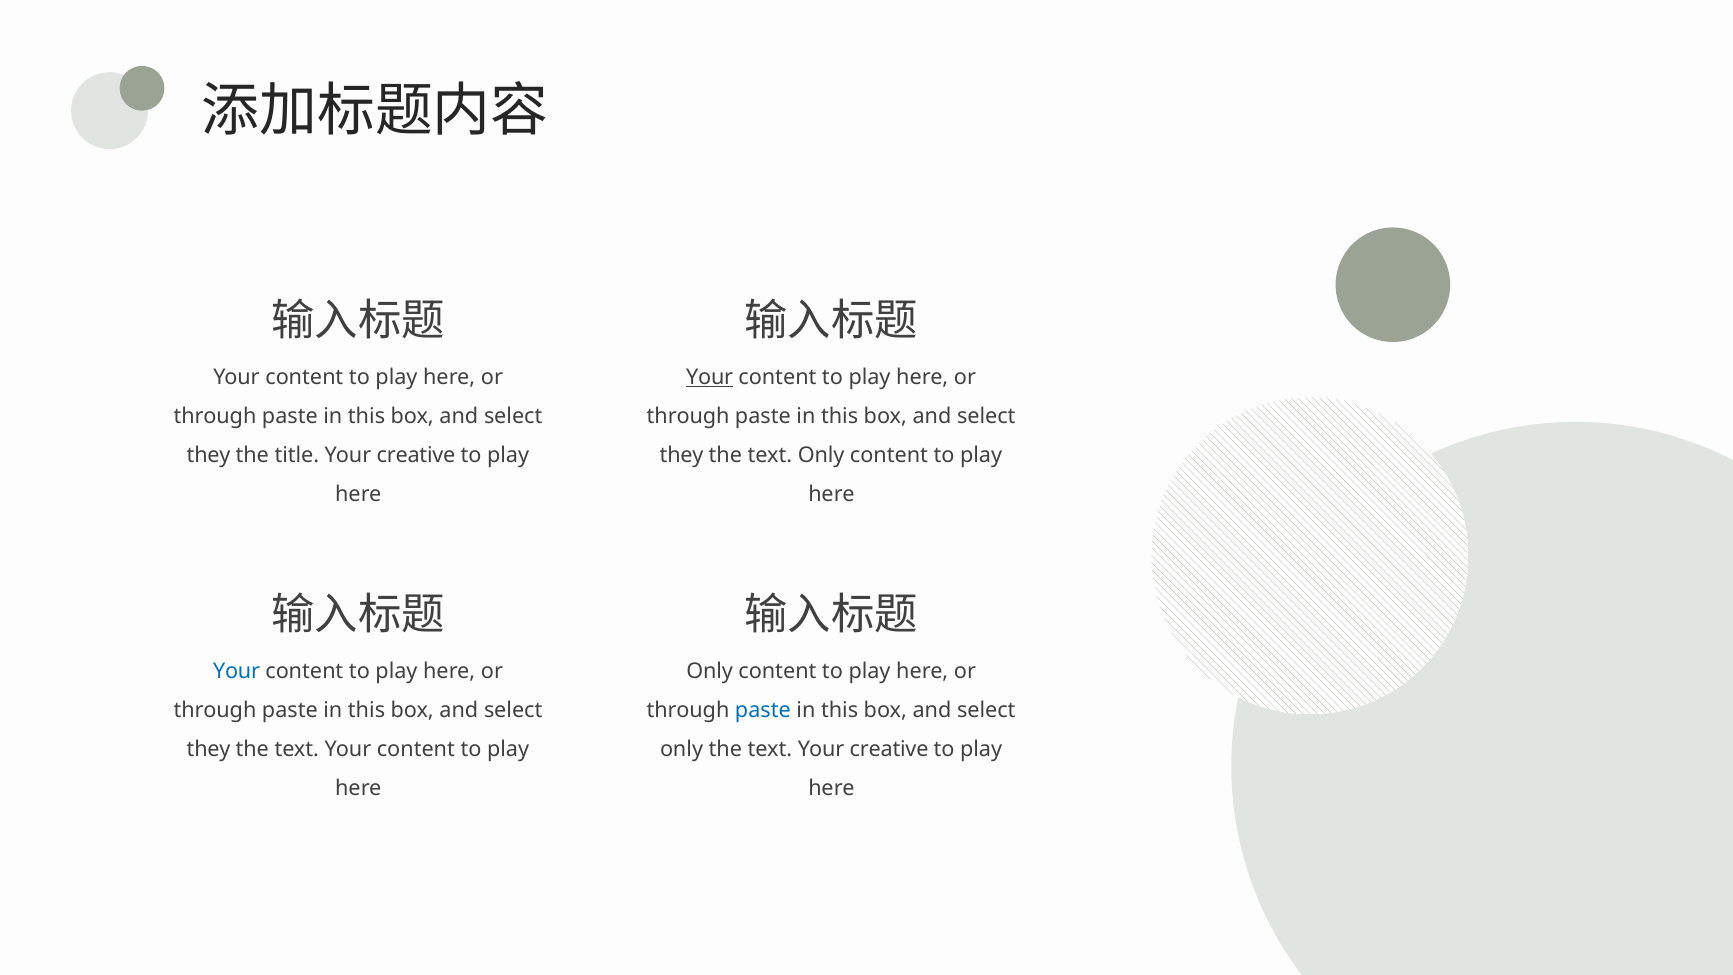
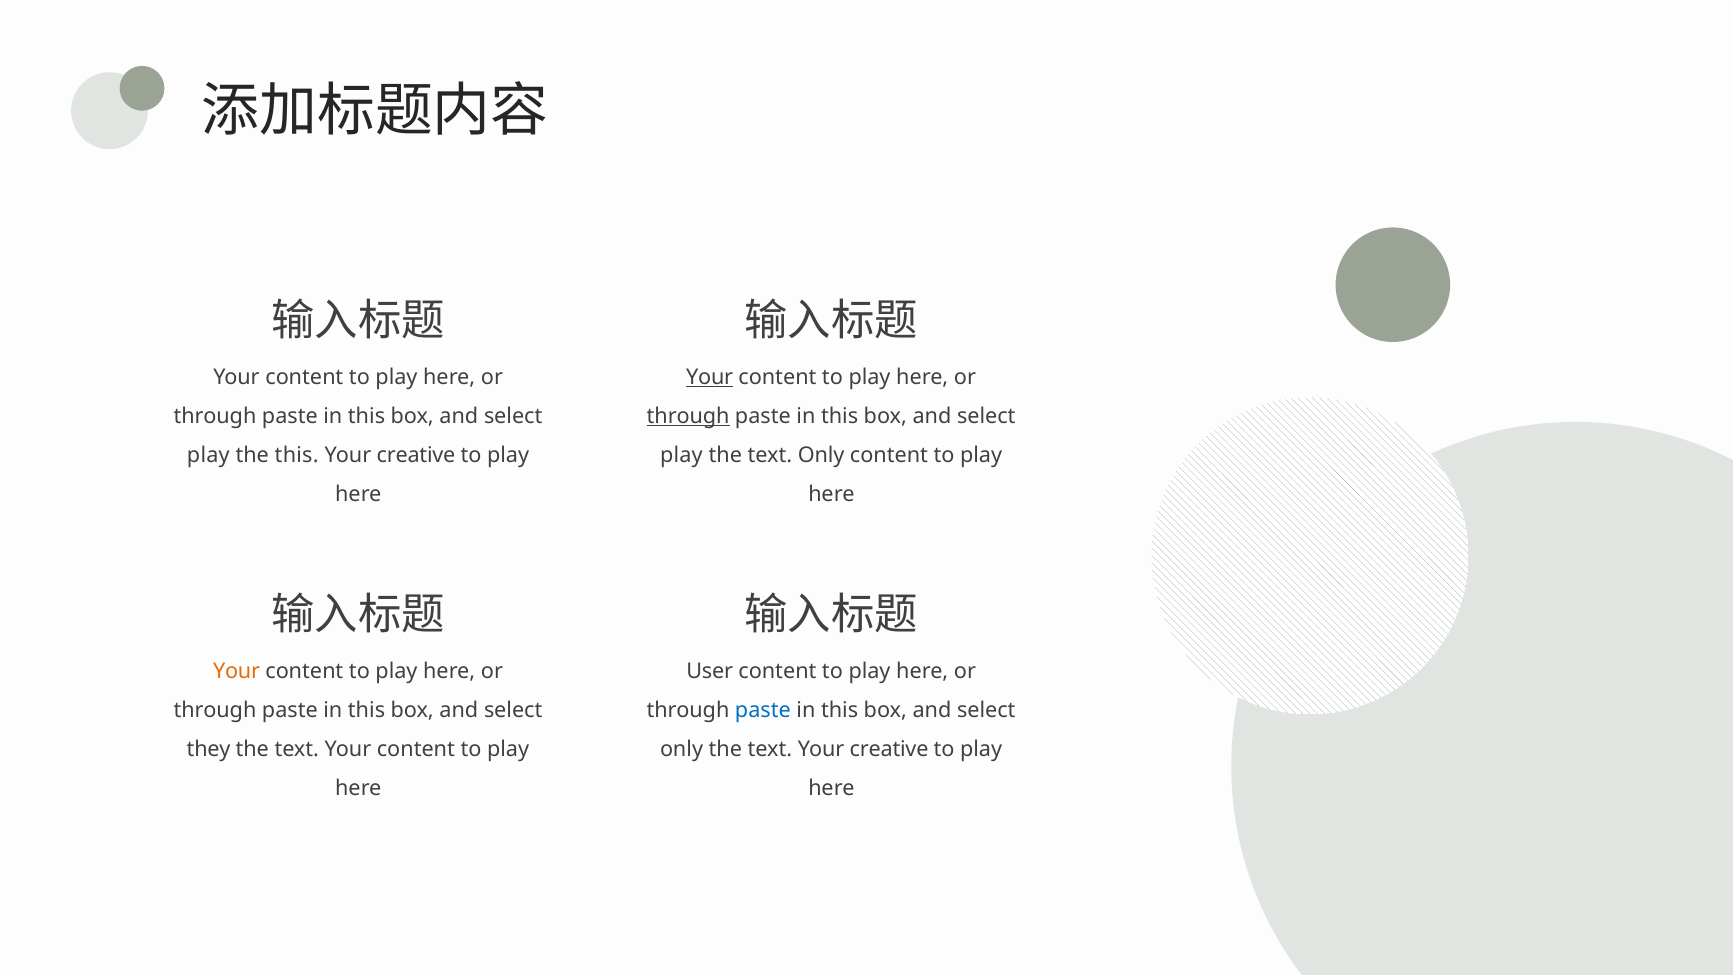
through underline: none -> present (688, 416)
they: they -> play (208, 455)
the title: title -> this (297, 455)
they: they -> play (681, 455)
Your colour: blue -> orange (237, 671)
Only: Only -> User (710, 671)
